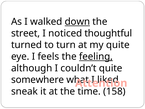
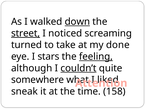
street underline: none -> present (26, 33)
thoughtful: thoughtful -> screaming (108, 33)
turn: turn -> take (66, 45)
my quite: quite -> done (118, 45)
feels: feels -> stars (48, 56)
couldn’t underline: none -> present (79, 68)
